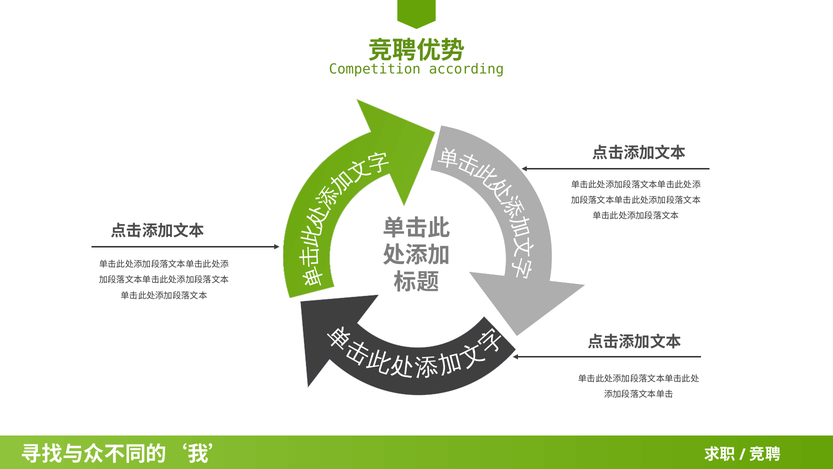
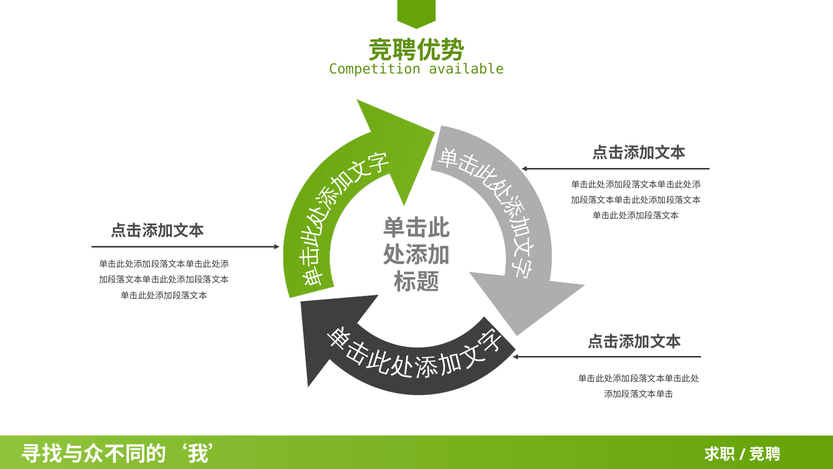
according: according -> available (466, 69)
